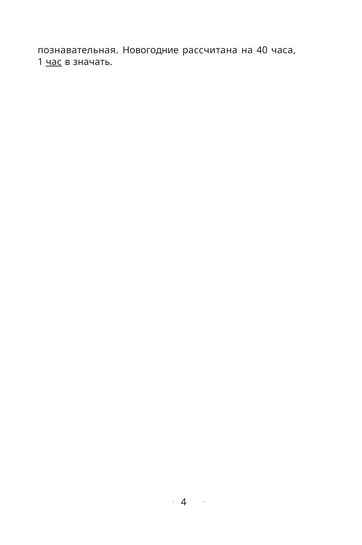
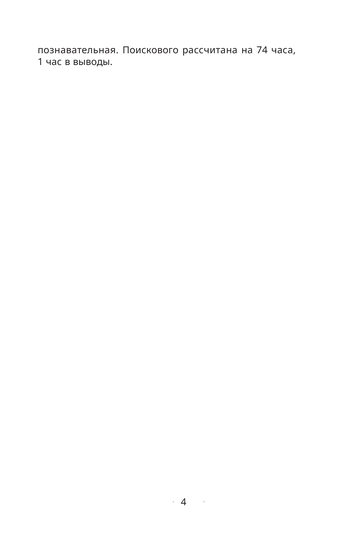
Новогодние: Новогодние -> Поискового (150, 50)
40: 40 -> 74 (262, 50)
час underline: present -> none (54, 62)
значать: значать -> выводы (93, 62)
